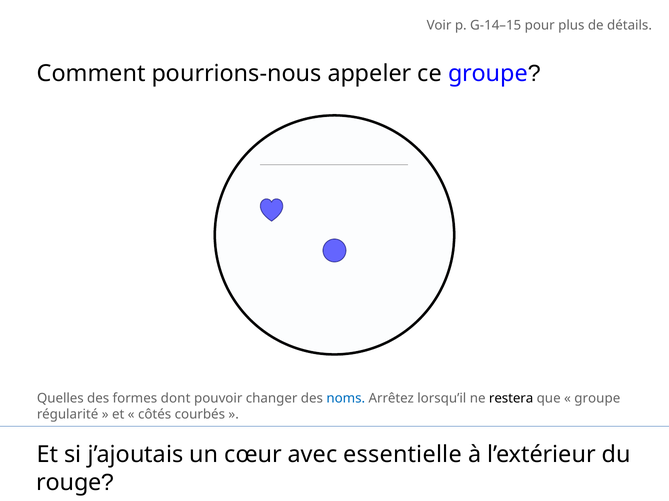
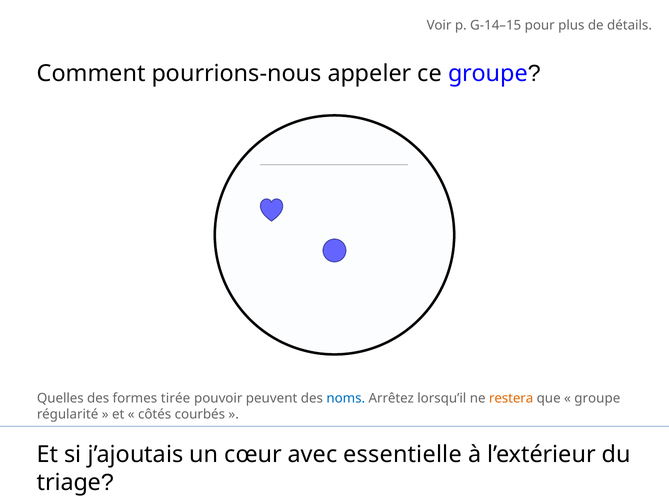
dont: dont -> tirée (176, 399)
changer: changer -> peuvent (272, 399)
restera colour: black -> orange (511, 399)
rouge: rouge -> triage (69, 483)
